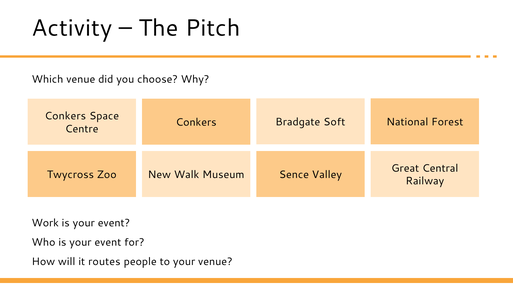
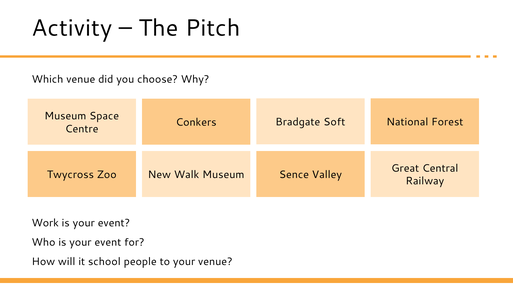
Conkers: Conkers -> Museum (65, 116)
routes: routes -> school (104, 261)
